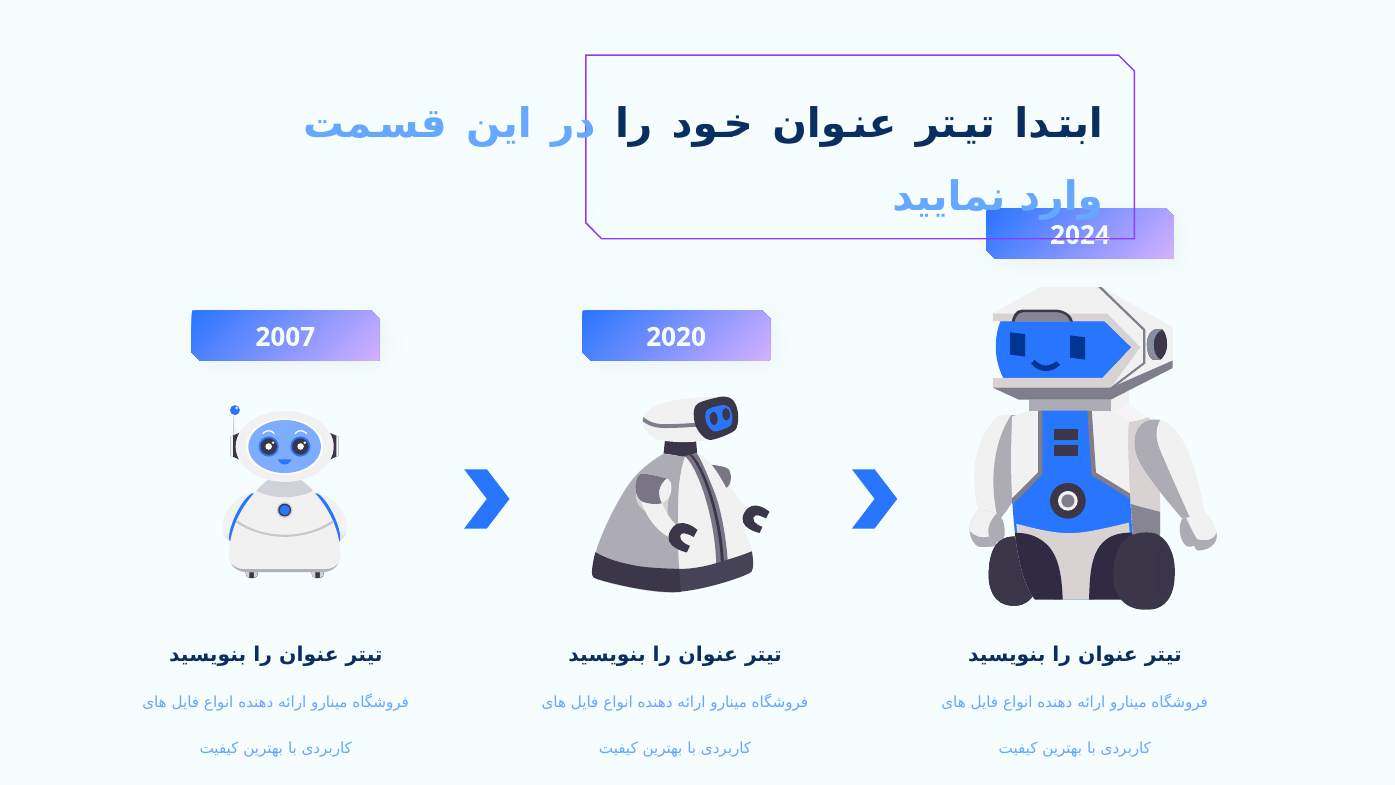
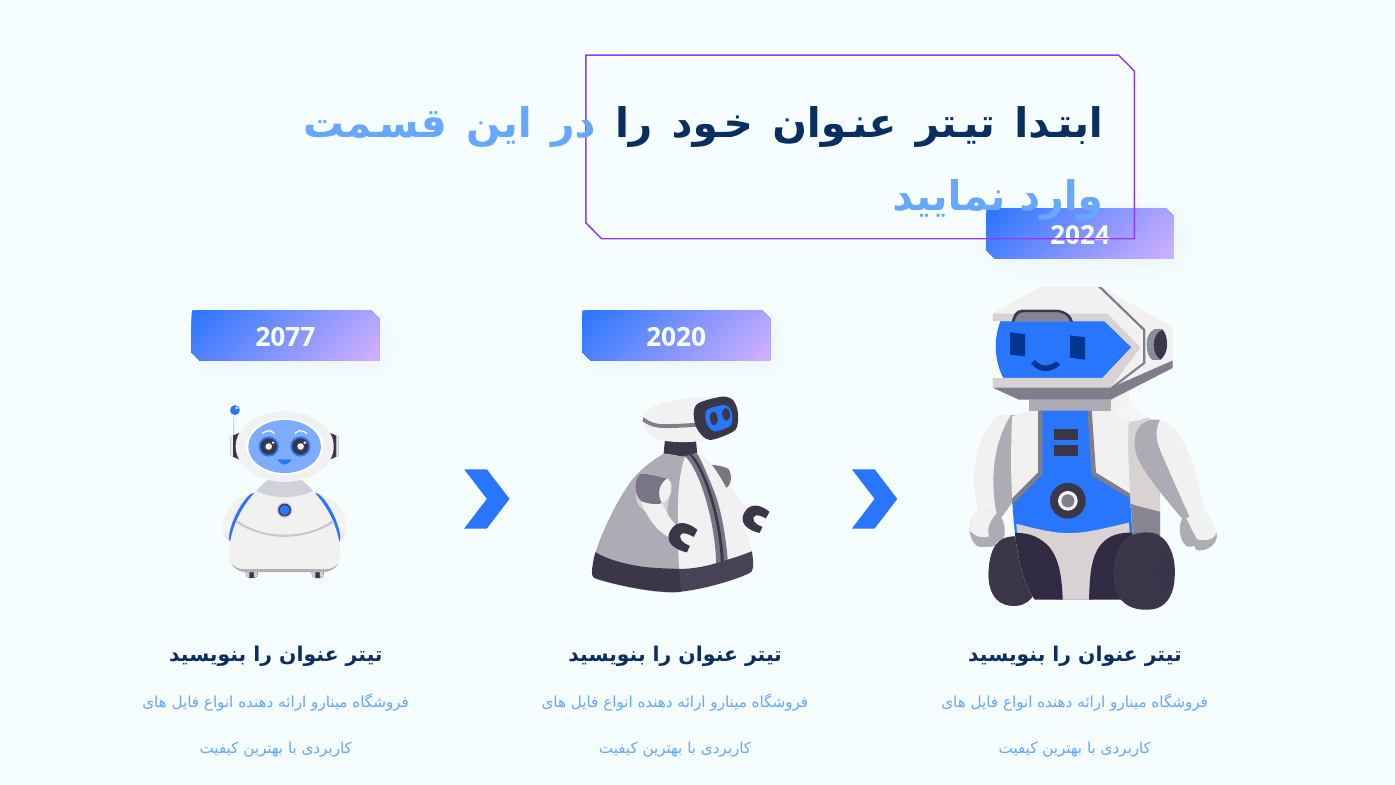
2007: 2007 -> 2077 (285, 337)
